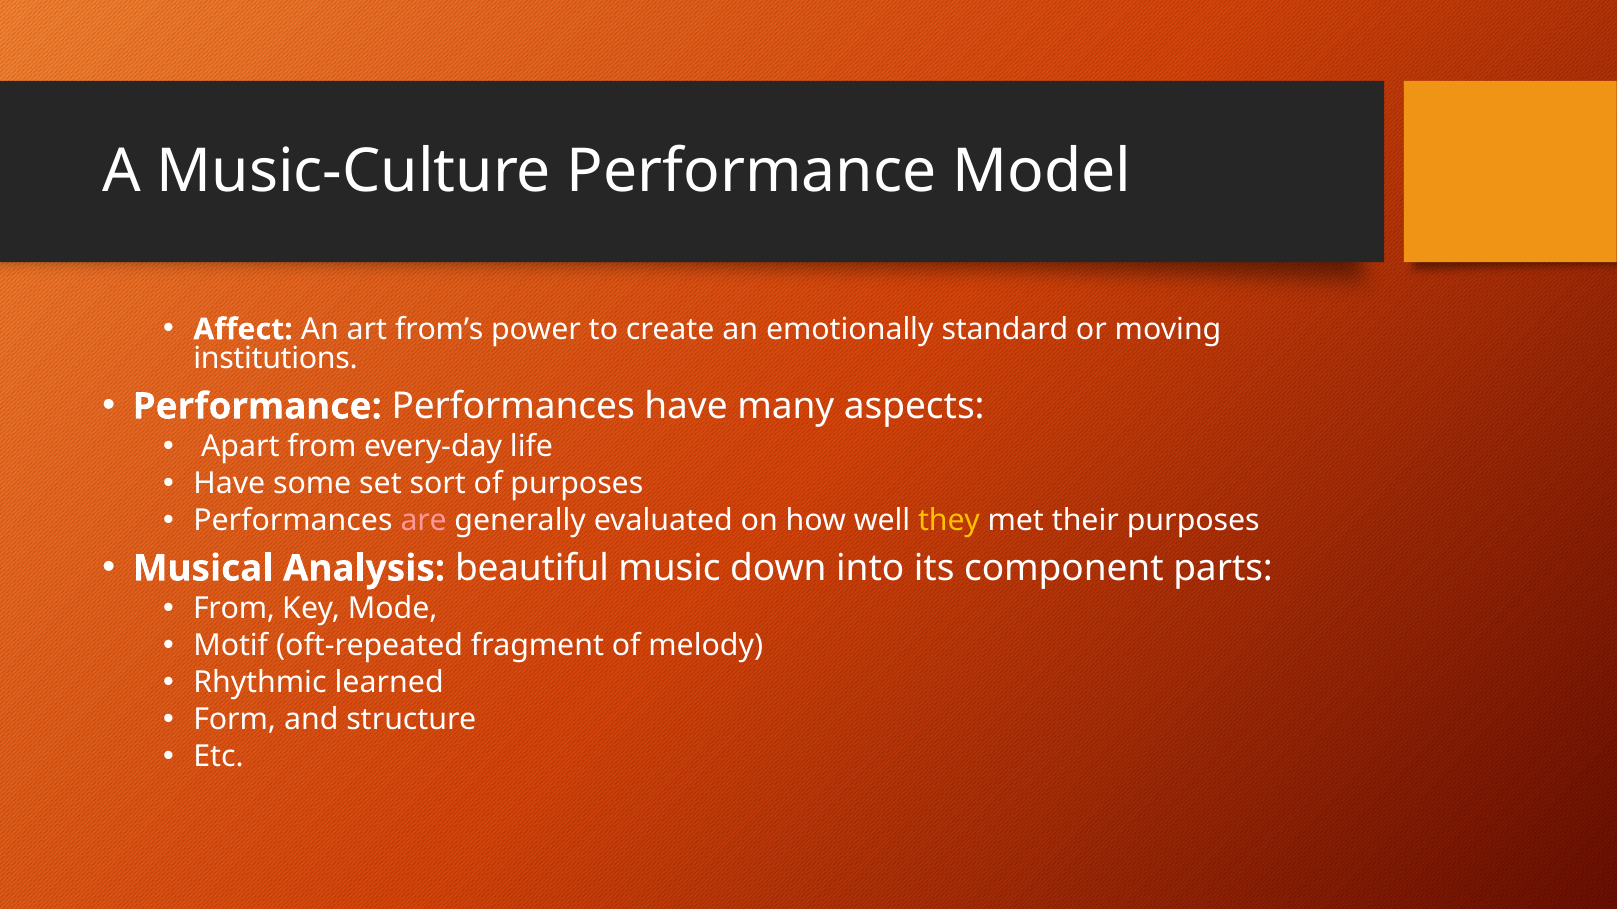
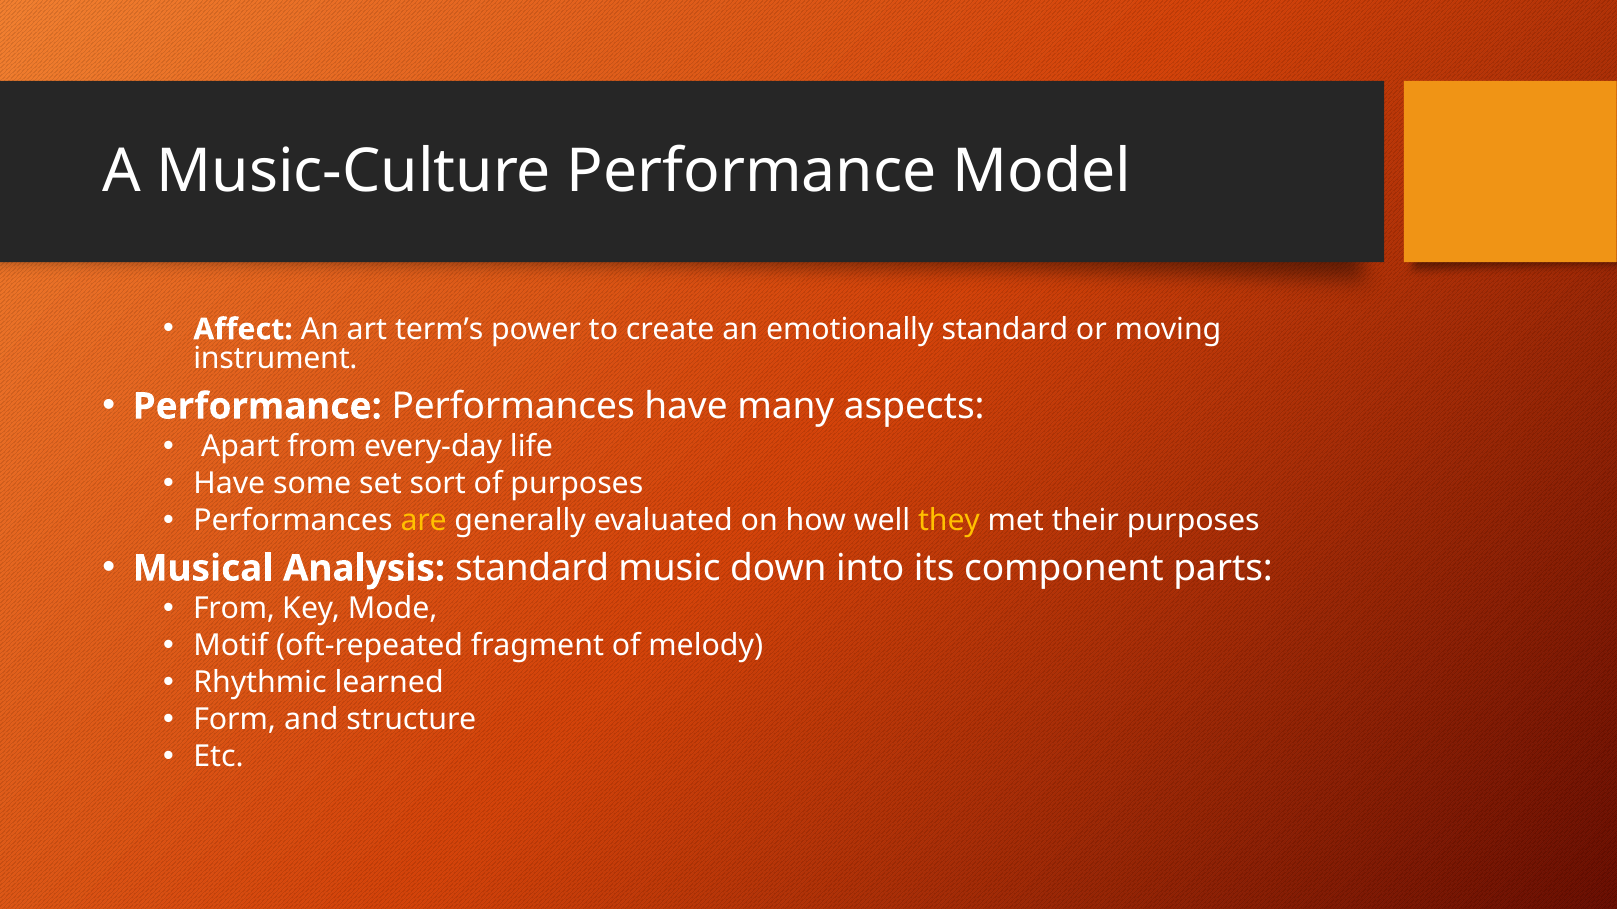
from’s: from’s -> term’s (439, 330)
institutions: institutions -> instrument (275, 359)
are colour: pink -> yellow (424, 521)
Analysis beautiful: beautiful -> standard (532, 569)
